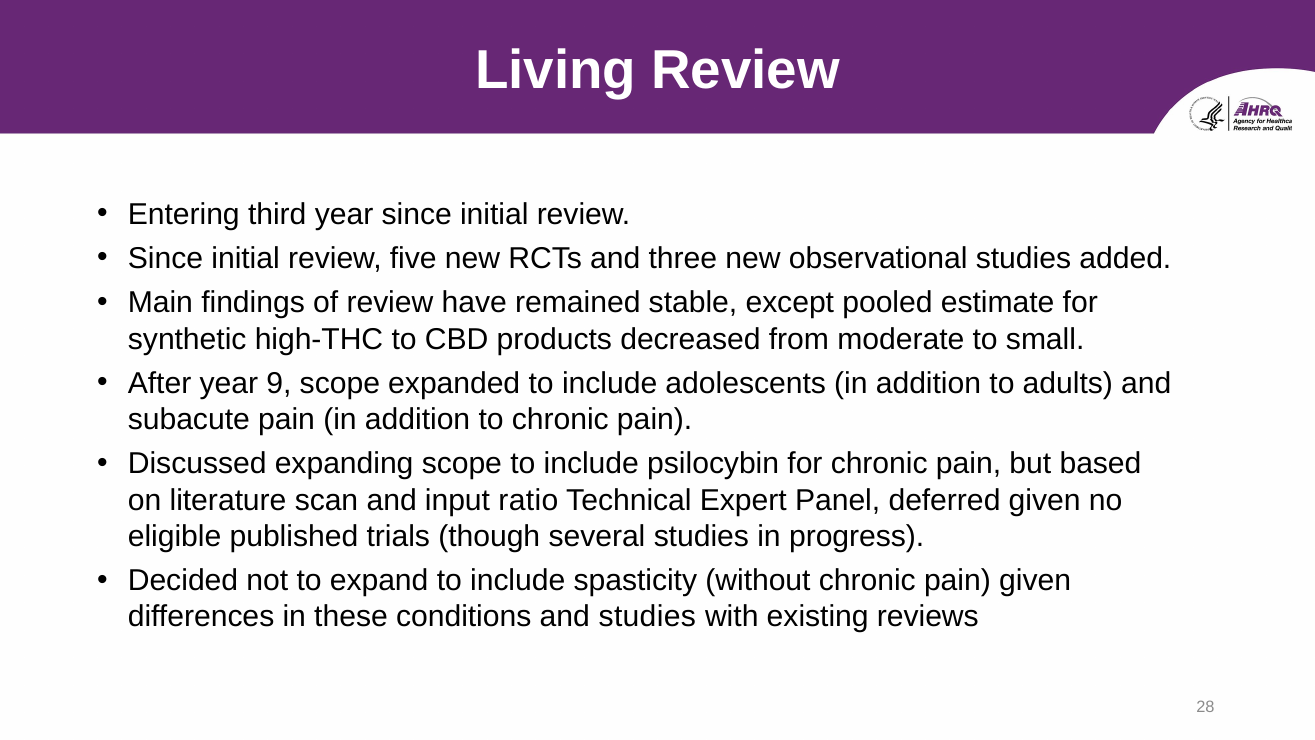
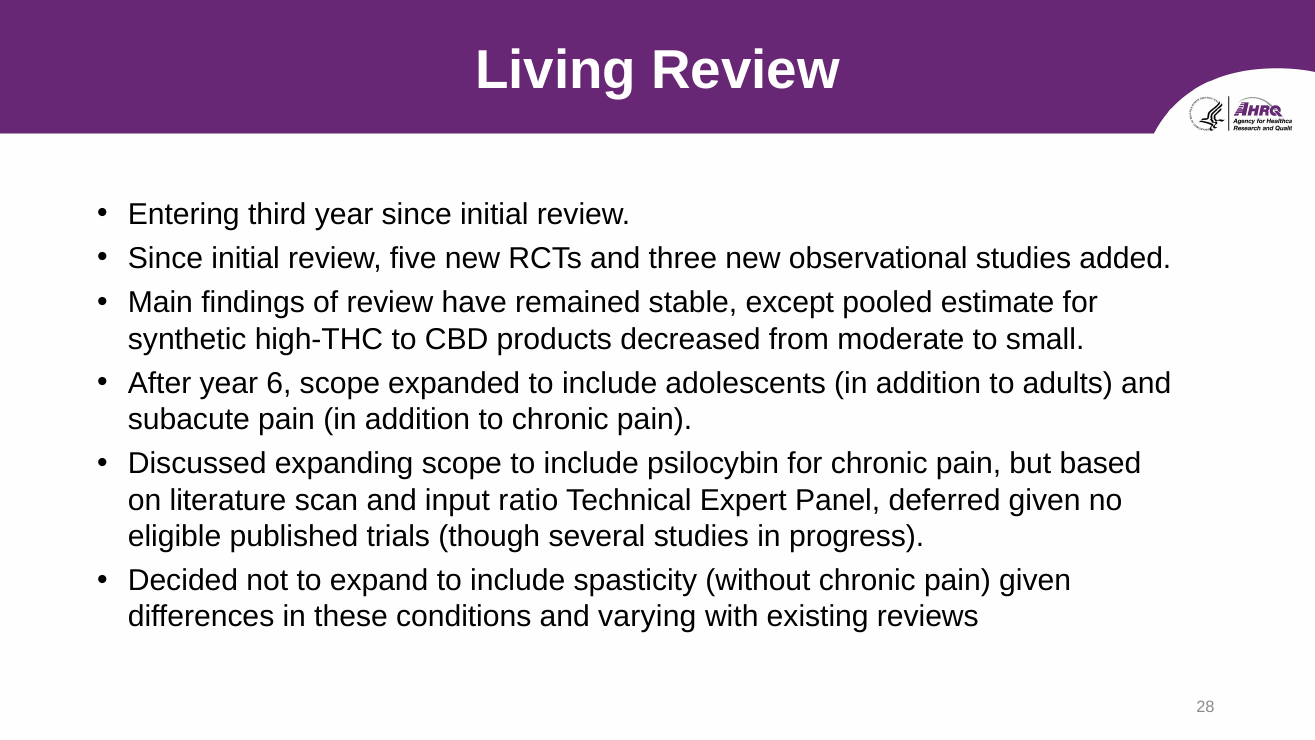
9: 9 -> 6 (279, 383)
and studies: studies -> varying (647, 617)
